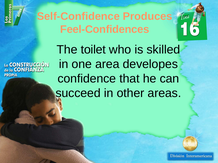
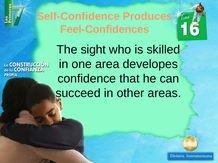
toilet: toilet -> sight (93, 50)
